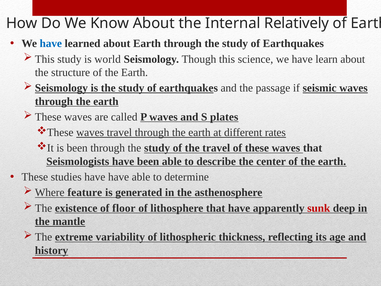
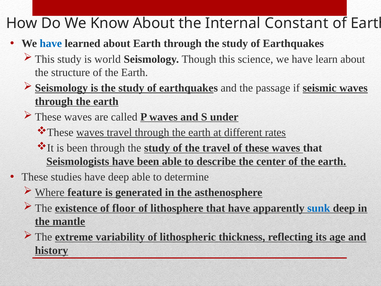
Relatively: Relatively -> Constant (296, 23)
plates: plates -> under (224, 117)
have have: have -> deep (119, 177)
sunk colour: red -> blue (319, 208)
